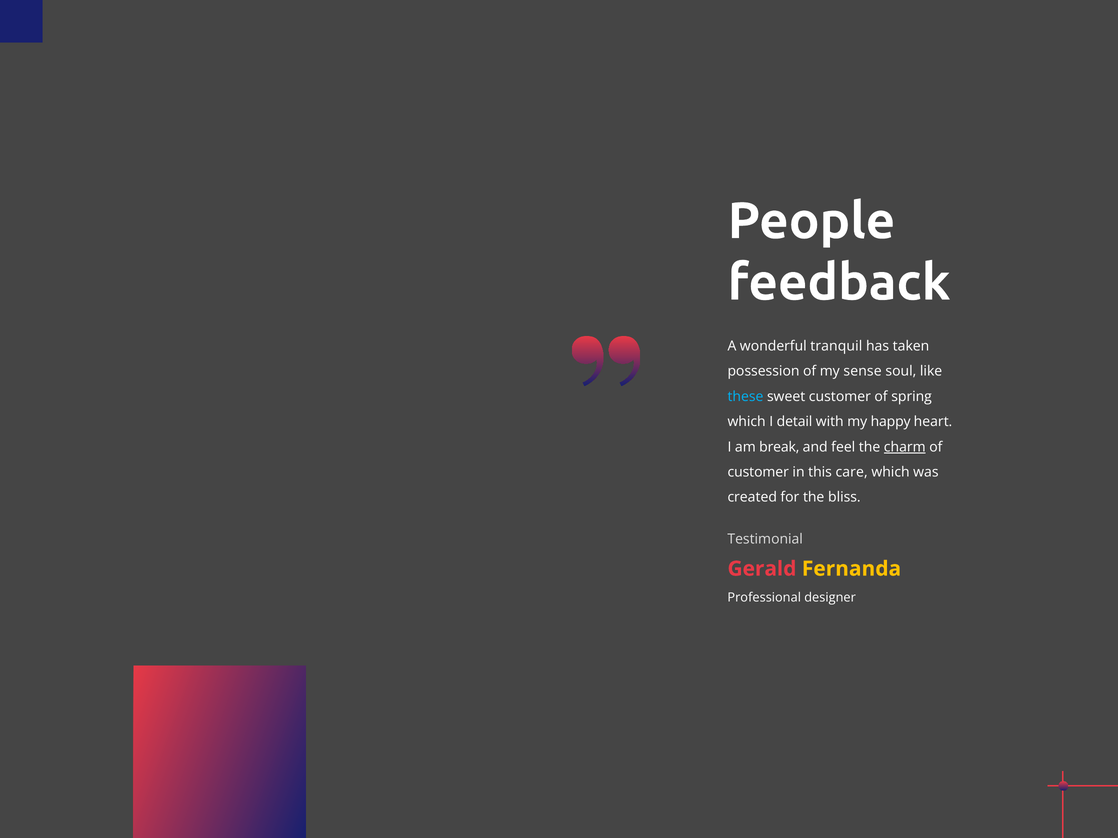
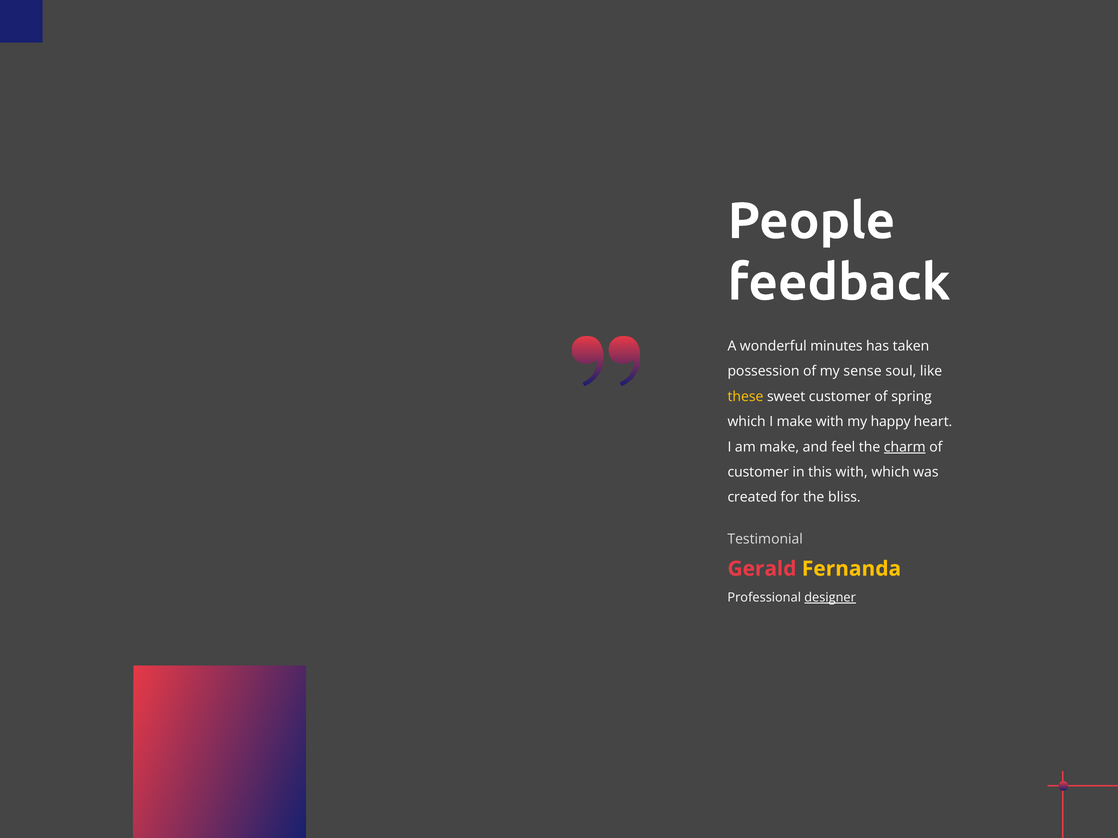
tranquil: tranquil -> minutes (836, 346)
these colour: light blue -> yellow (745, 397)
I detail: detail -> make (795, 422)
am break: break -> make (779, 447)
this care: care -> with (852, 472)
designer underline: none -> present (830, 598)
